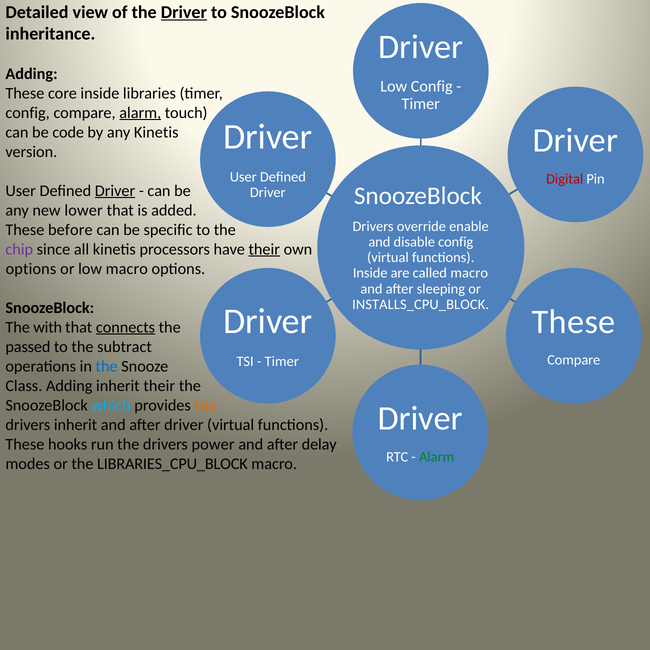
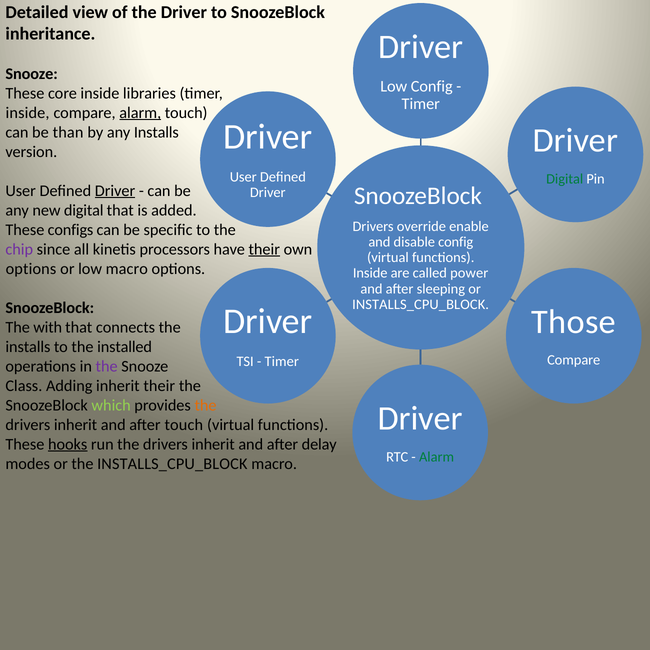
Driver underline: present -> none (184, 12)
Adding: Adding -> Snooze (32, 74)
config: config -> inside (28, 113)
code: code -> than (68, 132)
any Kinetis: Kinetis -> Installs (156, 132)
Digital colour: red -> green (565, 179)
new lower: lower -> digital (84, 210)
before: before -> configs (71, 230)
macro: macro -> power (469, 273)
These: These -> Those (574, 322)
connects underline: present -> none (125, 327)
passed: passed -> installs (28, 347)
subtract: subtract -> installed (125, 347)
the colour: blue -> purple (107, 366)
which colour: light blue -> light green (111, 405)
after driver: driver -> touch (184, 425)
hooks underline: none -> present (68, 444)
run the drivers power: power -> inherit (213, 444)
the LIBRARIES_CPU_BLOCK: LIBRARIES_CPU_BLOCK -> INSTALLS_CPU_BLOCK (172, 464)
